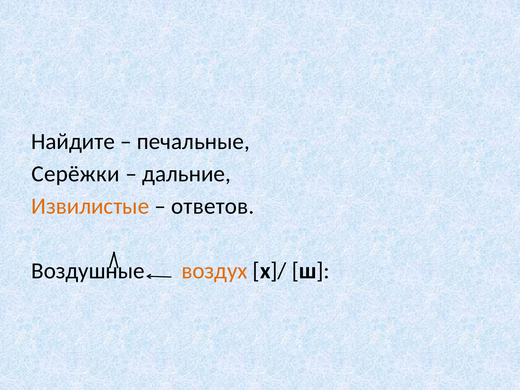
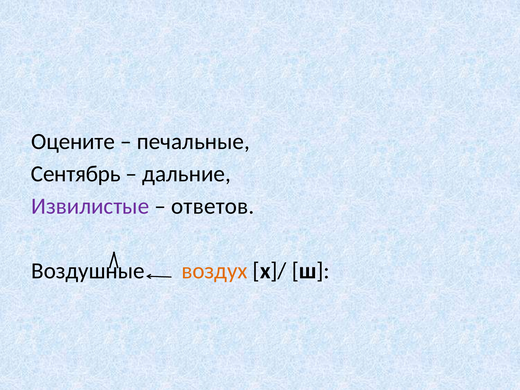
Найдите: Найдите -> Оцените (73, 141)
Серёжки: Серёжки -> Сентябрь (76, 174)
Извилистые colour: orange -> purple (90, 206)
